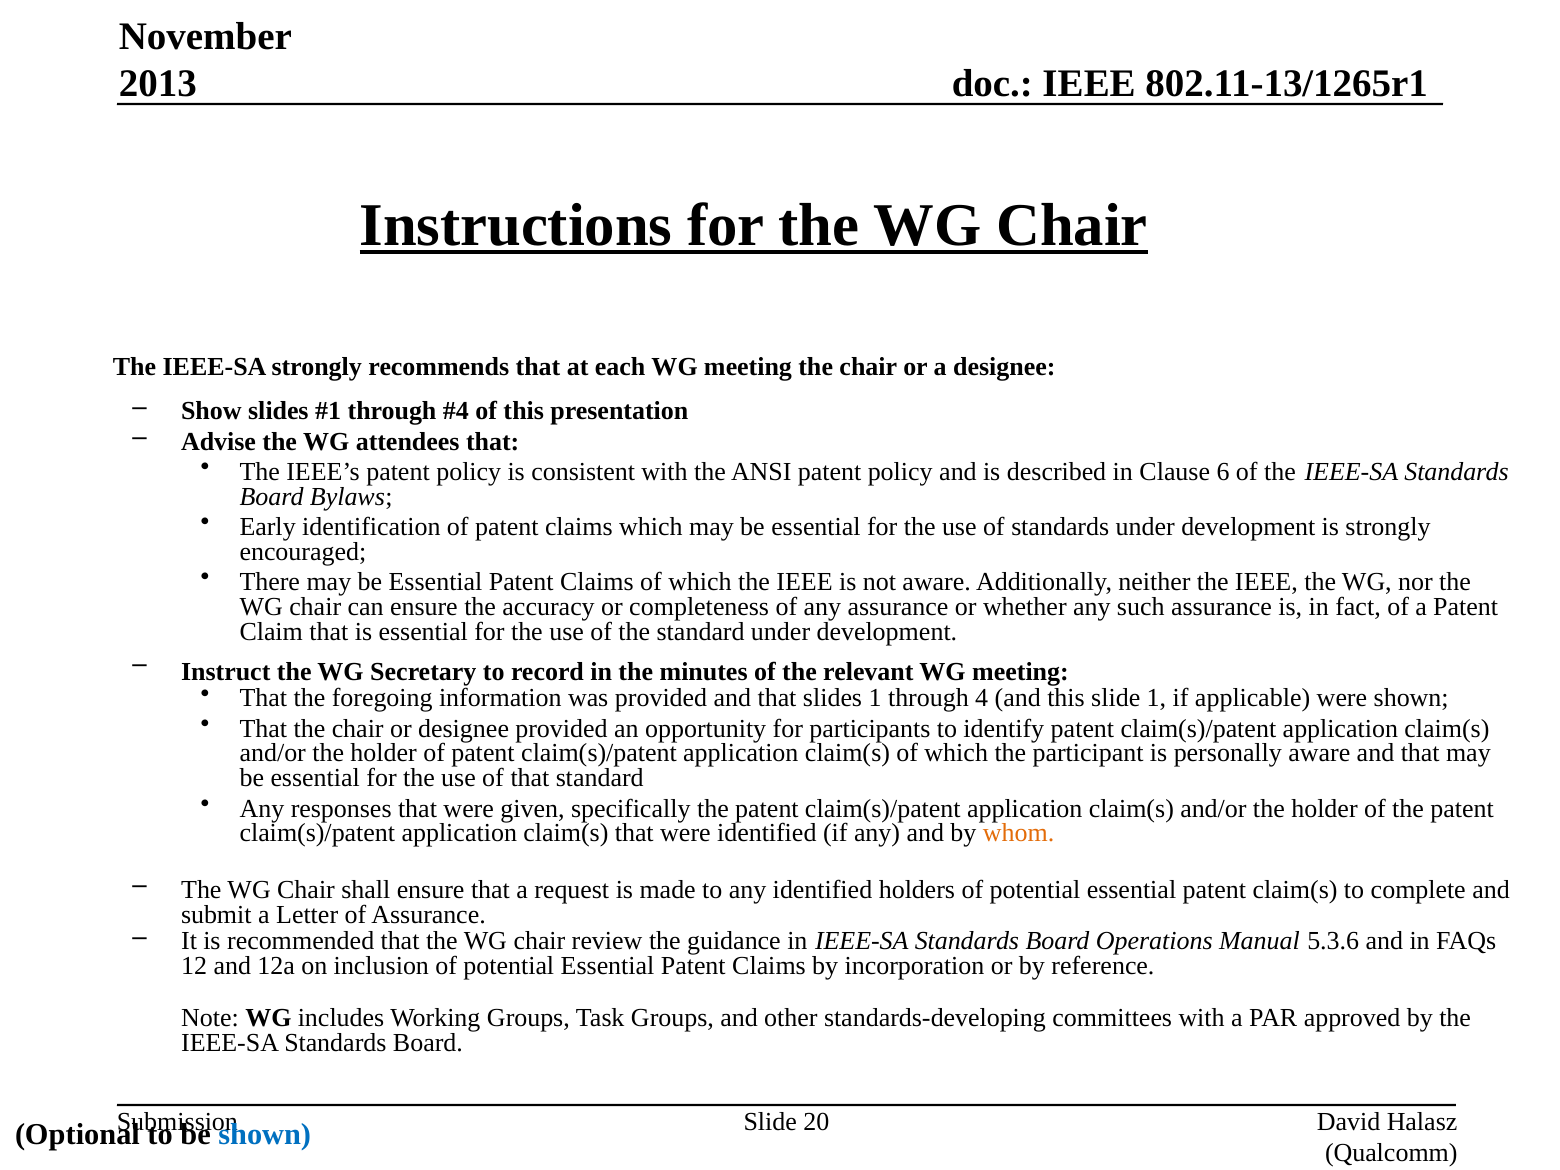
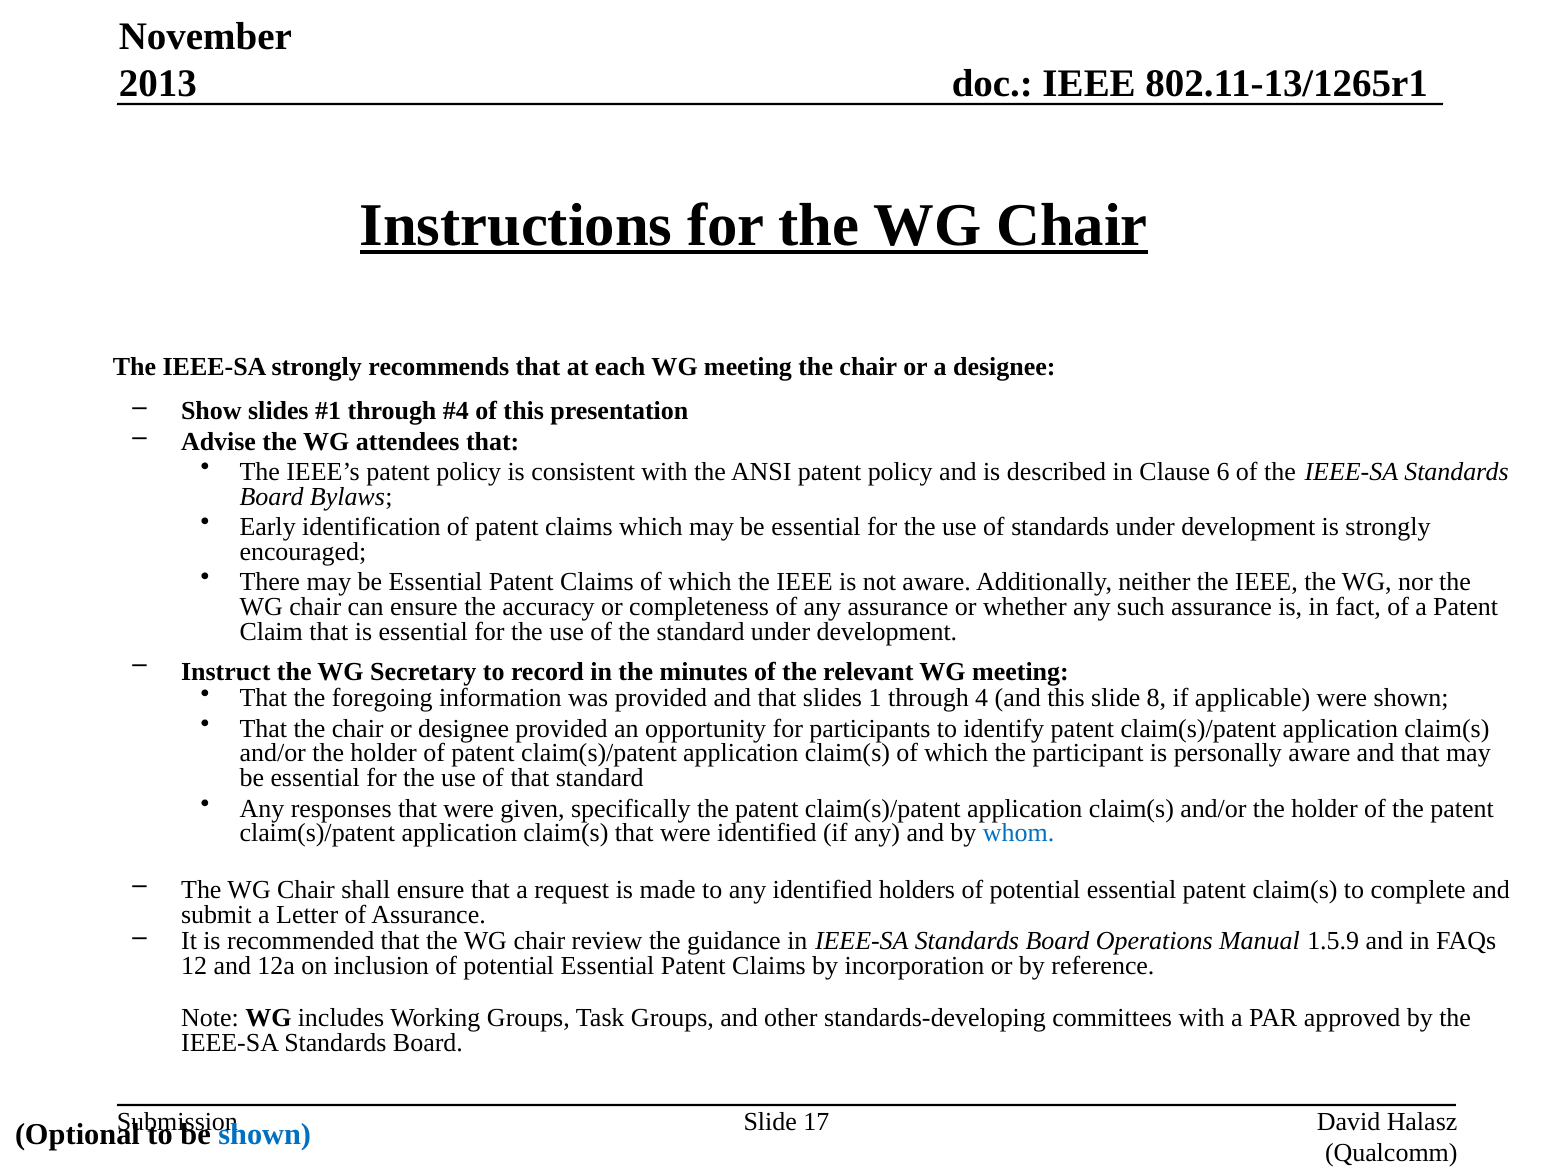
slide 1: 1 -> 8 (1156, 698)
whom colour: orange -> blue (1019, 833)
5.3.6: 5.3.6 -> 1.5.9 (1333, 941)
20: 20 -> 17 (816, 1122)
